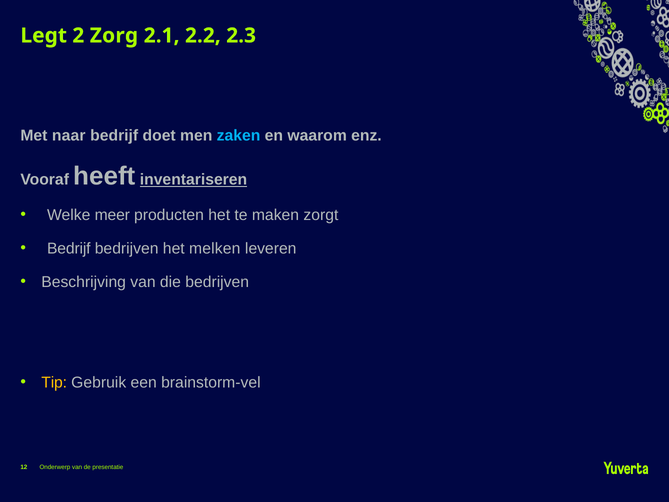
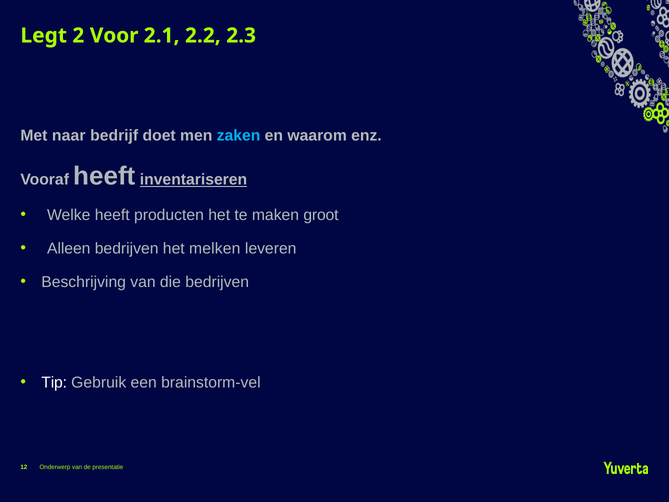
Zorg: Zorg -> Voor (114, 36)
Welke meer: meer -> heeft (112, 215)
zorgt: zorgt -> groot (321, 215)
Bedrijf: Bedrijf -> Alleen (69, 248)
Tip colour: yellow -> white (54, 382)
